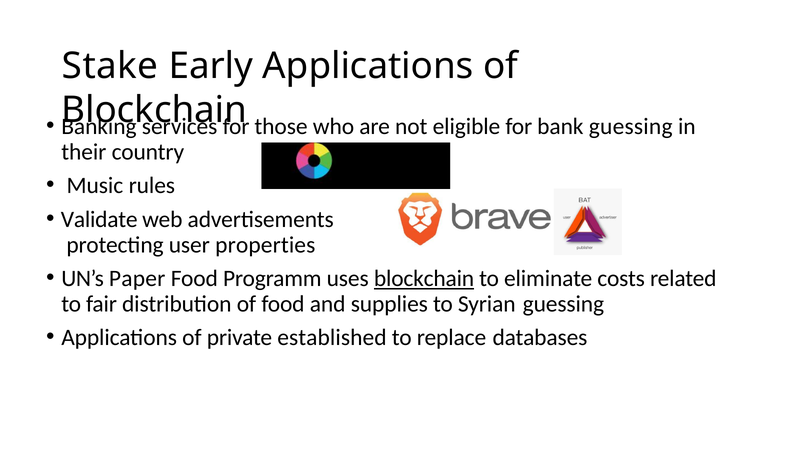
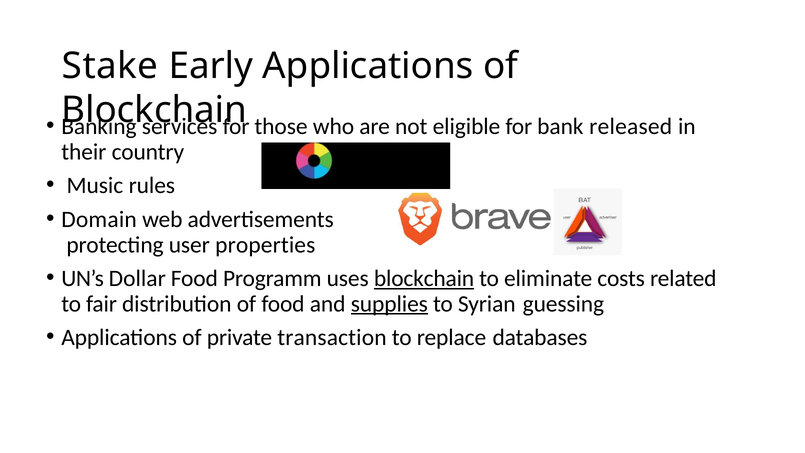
bank guessing: guessing -> released (631, 126)
Validate: Validate -> Domain (99, 219)
Paper: Paper -> Dollar (137, 278)
supplies underline: none -> present (389, 304)
established: established -> transaction (332, 337)
